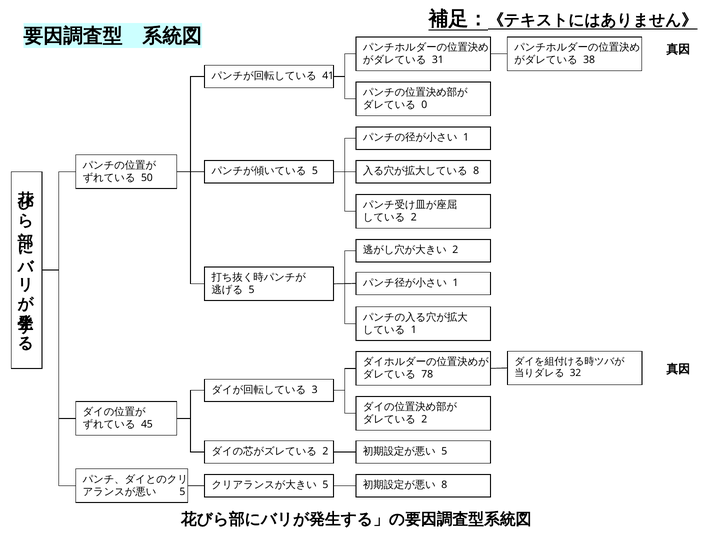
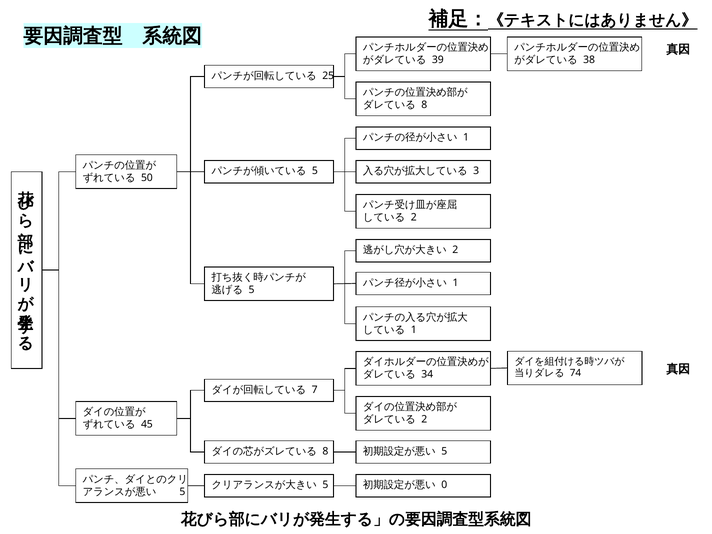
31: 31 -> 39 (438, 60)
41: 41 -> 25 (328, 76)
0: 0 -> 8 (424, 105)
8: 8 -> 3 (476, 171)
32: 32 -> 74 (575, 373)
78: 78 -> 34 (427, 374)
3: 3 -> 7 (315, 390)
2: 2 -> 8 (325, 451)
8: 8 -> 0 (444, 485)
